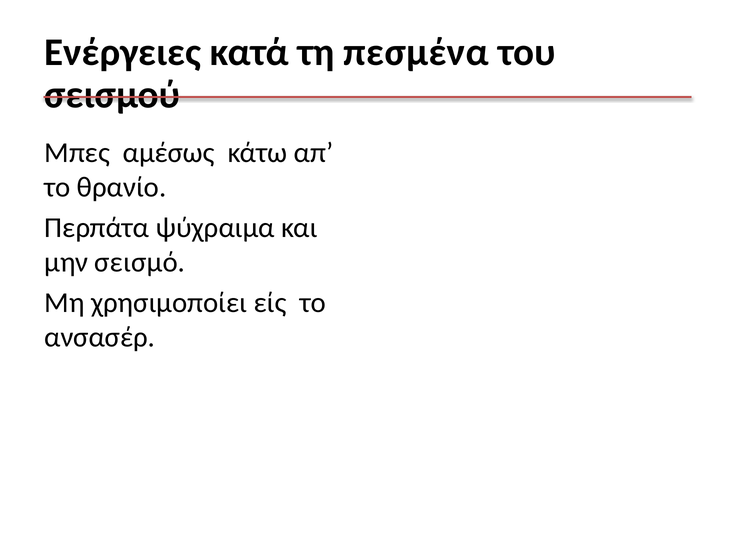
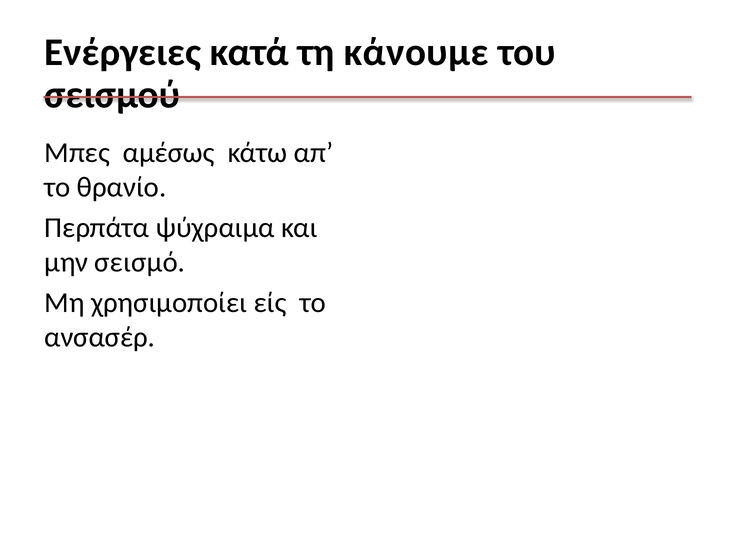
πεσμένα: πεσμένα -> κάνουμε (416, 53)
